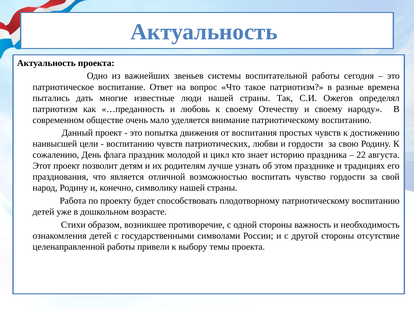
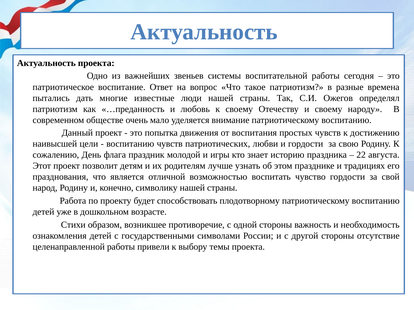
цикл: цикл -> игры (220, 155)
